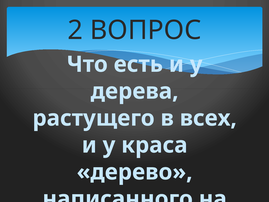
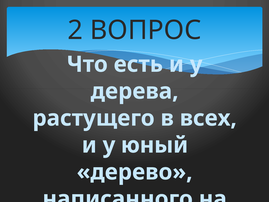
краса: краса -> юный (154, 145)
